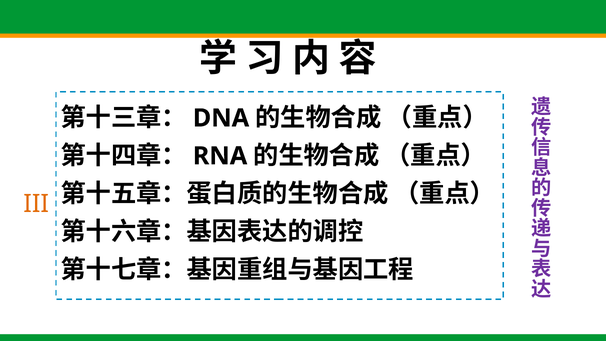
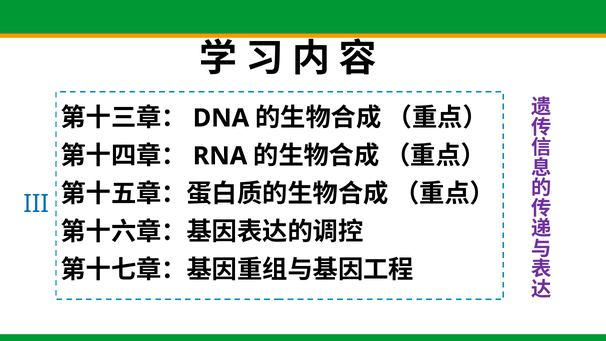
III colour: orange -> blue (36, 204)
